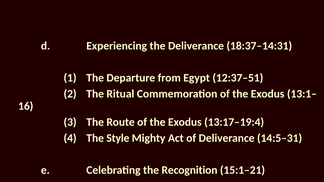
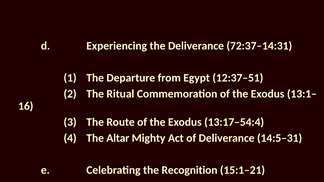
18:37–14:31: 18:37–14:31 -> 72:37–14:31 (259, 46)
13:17–19:4: 13:17–19:4 -> 13:17–54:4 (234, 122)
Style: Style -> Altar (118, 138)
